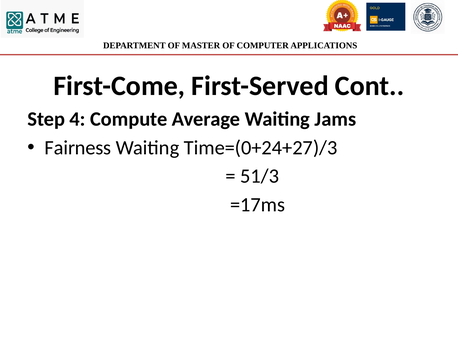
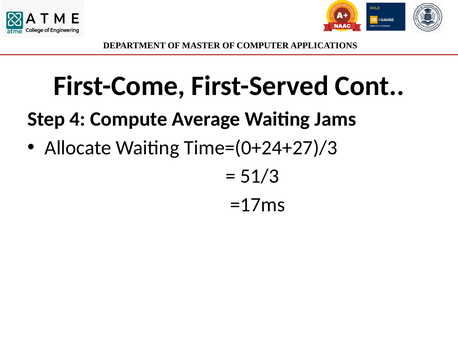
Fairness: Fairness -> Allocate (78, 147)
